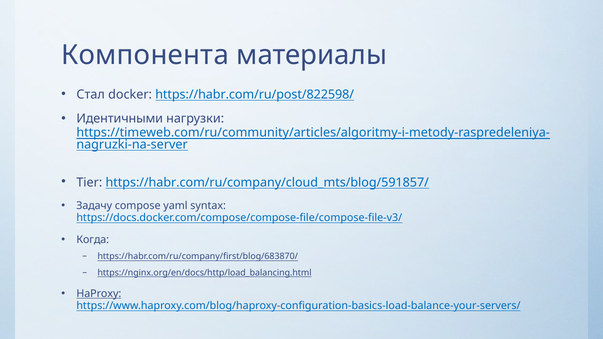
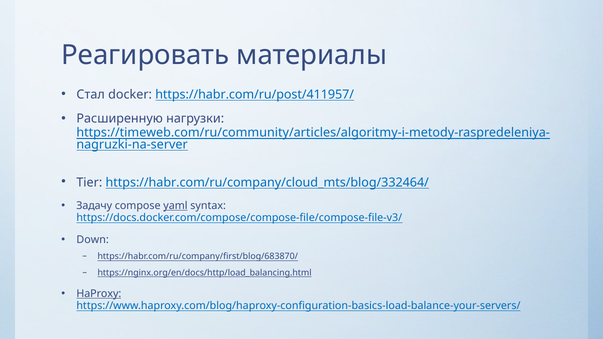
Компонента: Компонента -> Реагировать (145, 55)
https://habr.com/ru/post/822598/: https://habr.com/ru/post/822598/ -> https://habr.com/ru/post/411957/ (255, 95)
Идентичными: Идентичными -> Расширенную (120, 119)
https://habr.com/ru/company/cloud_mts/blog/591857/: https://habr.com/ru/company/cloud_mts/blog/591857/ -> https://habr.com/ru/company/cloud_mts/blog/332464/ (267, 183)
yaml underline: none -> present (175, 206)
Когда: Когда -> Down (93, 240)
